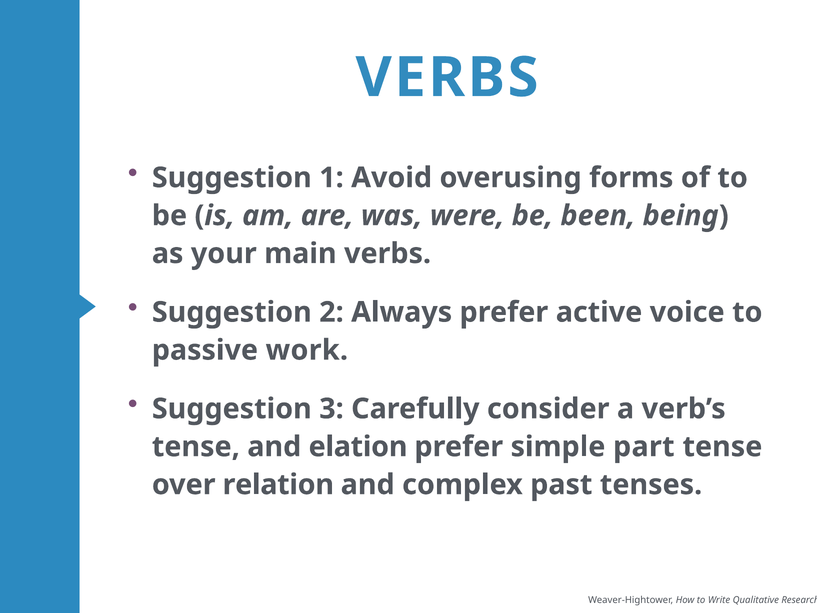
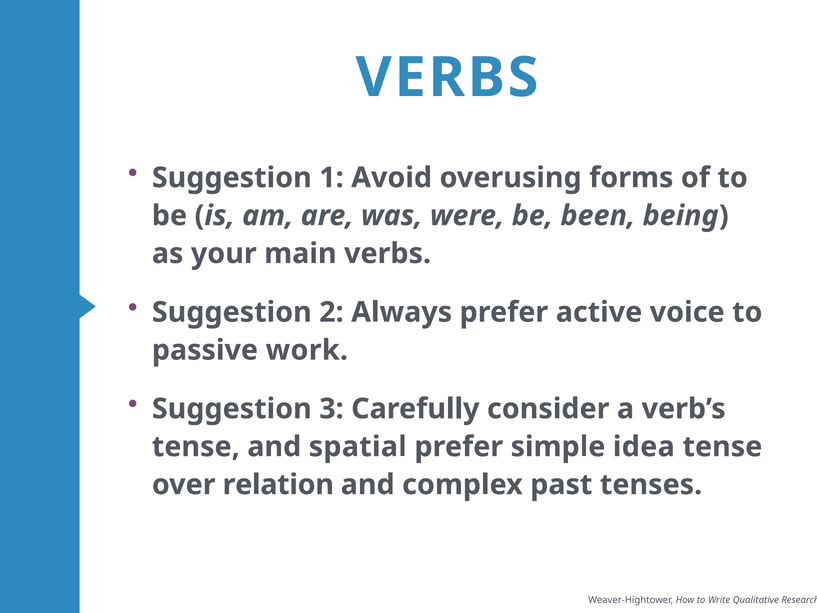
elation: elation -> spatial (358, 447)
part: part -> idea (644, 447)
